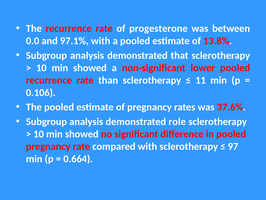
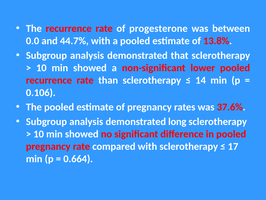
97.1%: 97.1% -> 44.7% (74, 41)
11: 11 -> 14 (201, 80)
role: role -> long (177, 121)
97: 97 -> 17 (233, 146)
